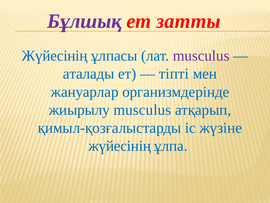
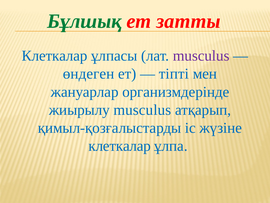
Бұлшық colour: purple -> green (84, 21)
Жүйесінің: Жүйесінің -> Клеткалар (55, 56)
аталады: аталады -> өндеген (89, 74)
жүйесінің: жүйесінің -> клеткалар (120, 146)
